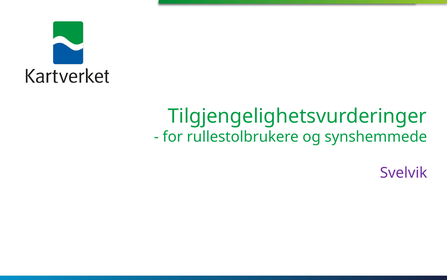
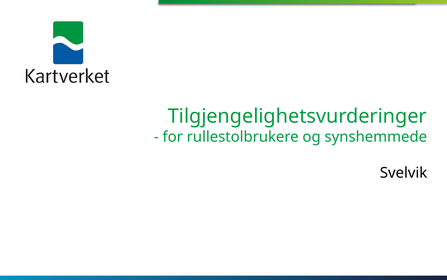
Svelvik colour: purple -> black (404, 172)
